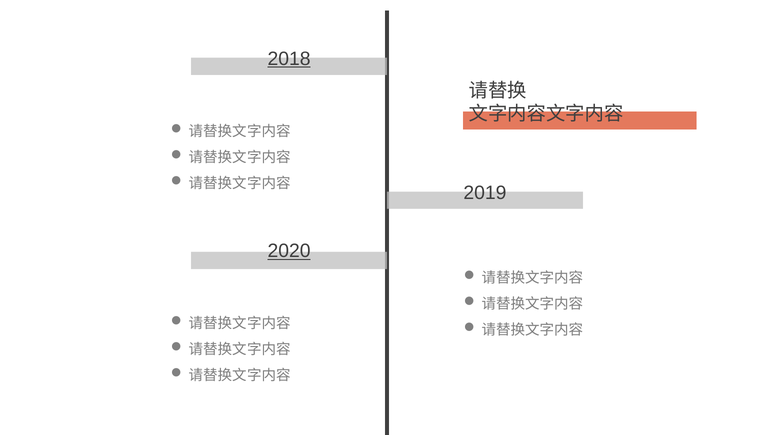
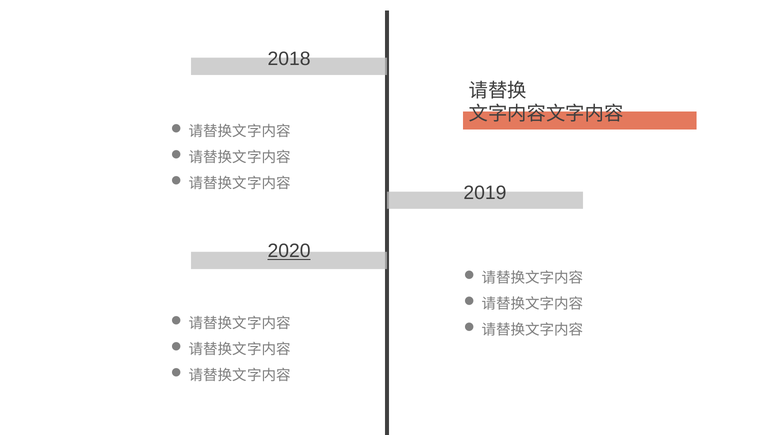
2018 underline: present -> none (289, 59)
